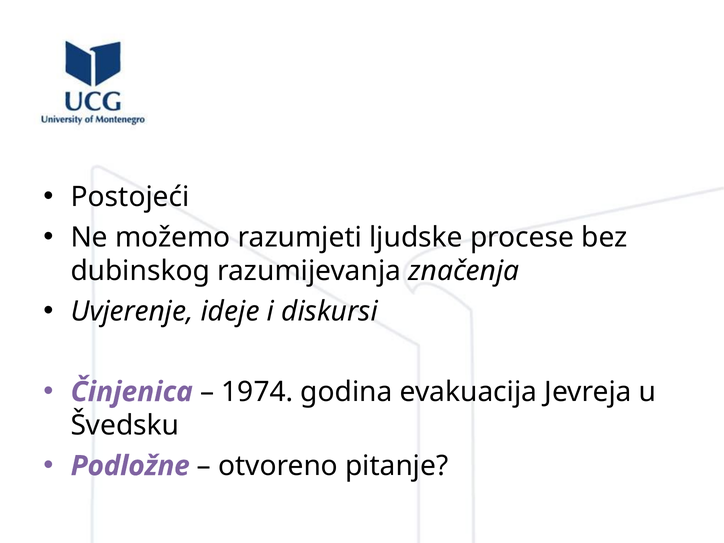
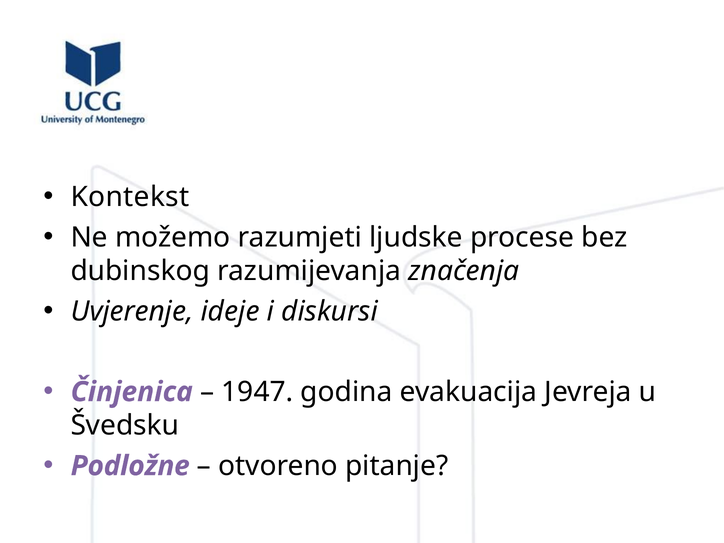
Postojeći: Postojeći -> Kontekst (130, 197)
1974: 1974 -> 1947 (257, 392)
